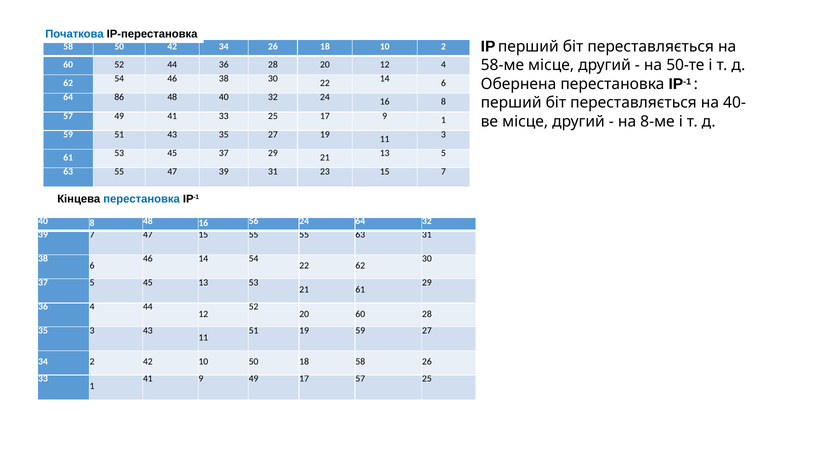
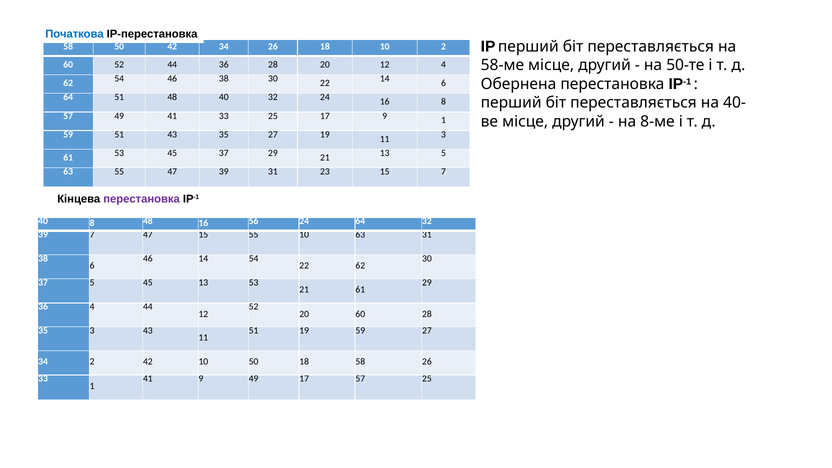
64 86: 86 -> 51 (119, 97)
перестановка colour: blue -> purple (142, 199)
55 55: 55 -> 10 (304, 234)
